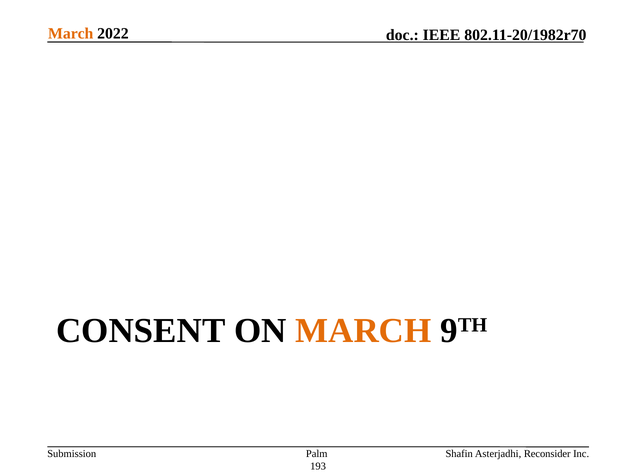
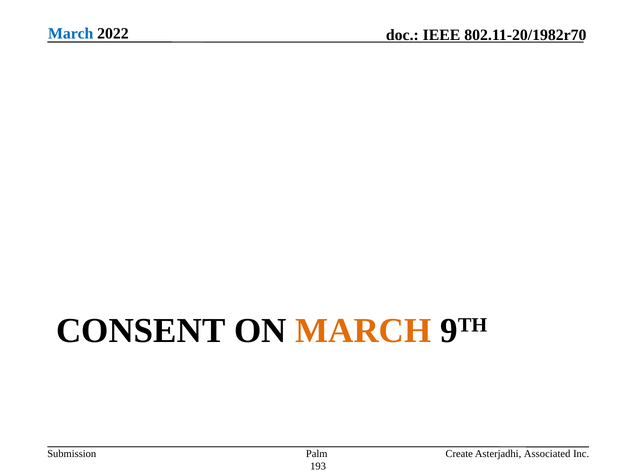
March colour: orange -> blue (71, 33)
Shafin: Shafin -> Create (459, 454)
Reconsider: Reconsider -> Associated (547, 454)
